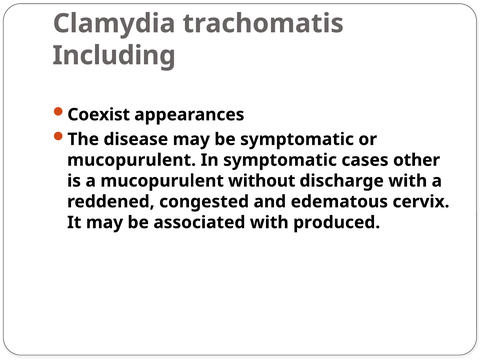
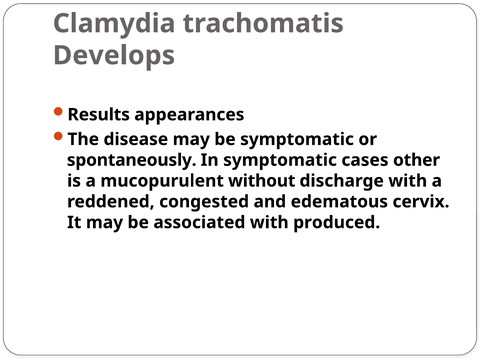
Including: Including -> Develops (114, 55)
Coexist: Coexist -> Results (99, 115)
mucopurulent: mucopurulent -> spontaneously (132, 160)
